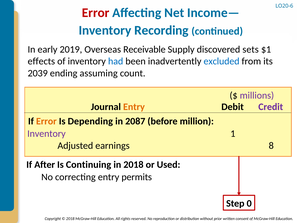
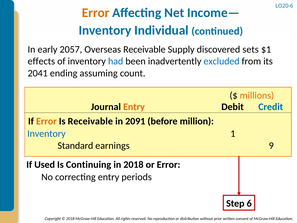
Error colour: red -> orange (96, 13)
Recording: Recording -> Individual (161, 30)
2019: 2019 -> 2057 (71, 49)
2039: 2039 -> 2041 (38, 73)
millions colour: purple -> orange (257, 95)
Credit colour: purple -> blue (271, 107)
Is Depending: Depending -> Receivable (90, 121)
2087: 2087 -> 2091 (135, 121)
Inventory colour: purple -> blue (46, 133)
Adjusted: Adjusted -> Standard (75, 145)
8: 8 -> 9 (271, 145)
After: After -> Used (45, 164)
or Used: Used -> Error (169, 164)
permits: permits -> periods (137, 177)
0: 0 -> 6 (249, 203)
